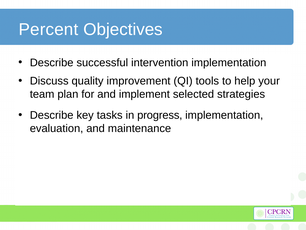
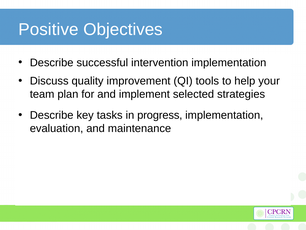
Percent: Percent -> Positive (48, 29)
